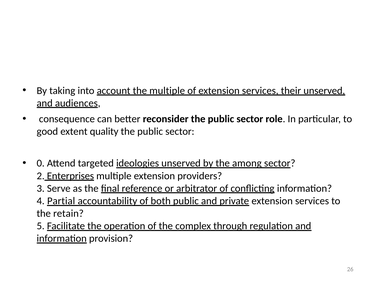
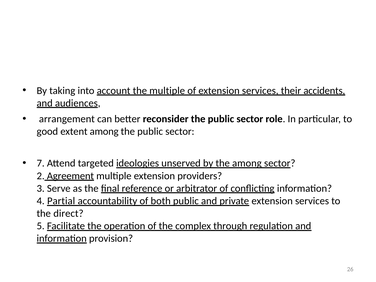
their unserved: unserved -> accidents (324, 91)
consequence: consequence -> arrangement (67, 119)
extent quality: quality -> among (104, 132)
0: 0 -> 7 (41, 163)
Enterprises: Enterprises -> Agreement (70, 176)
retain: retain -> direct (68, 213)
